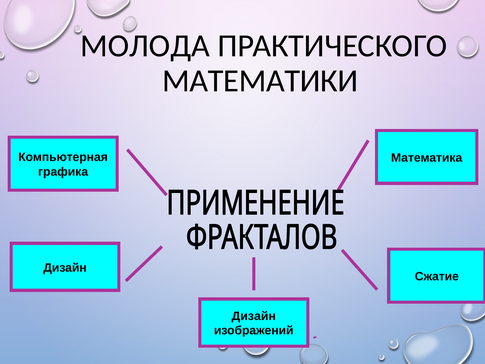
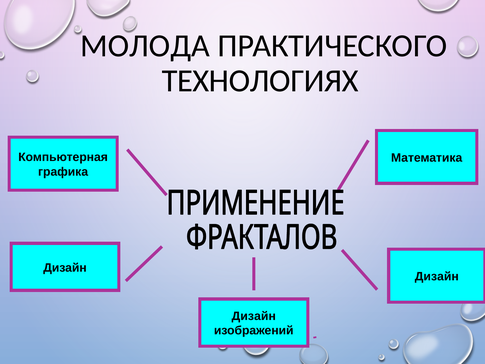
МАТЕМАТИКИ: МАТЕМАТИКИ -> ТЕХНОЛОГИЯХ (260, 81)
Сжатие: Сжатие -> Дизайн (437, 276)
